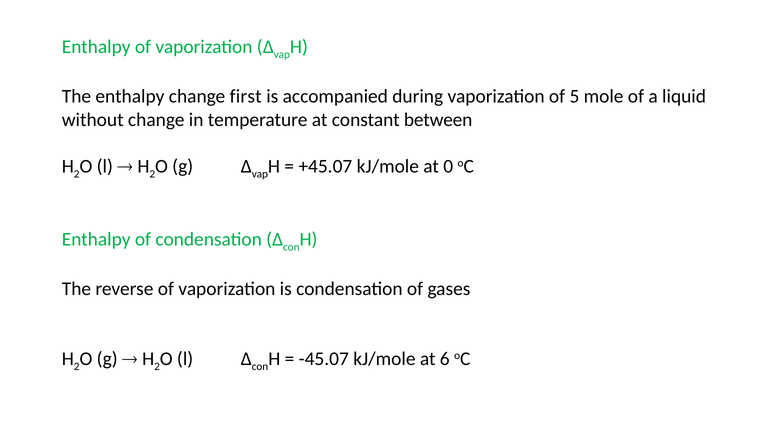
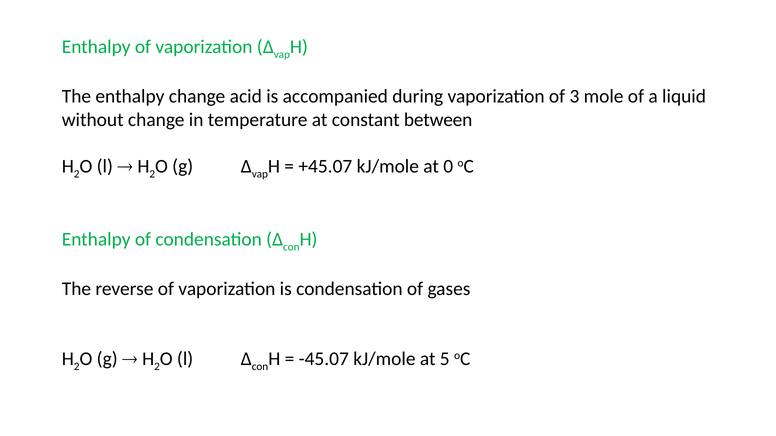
first: first -> acid (246, 97)
5: 5 -> 3 (574, 97)
6: 6 -> 5 (445, 359)
